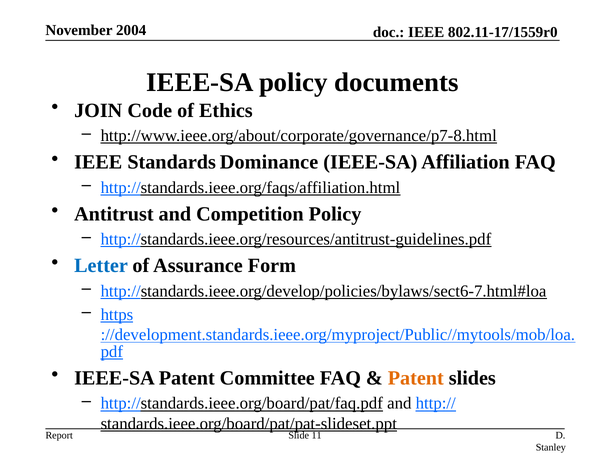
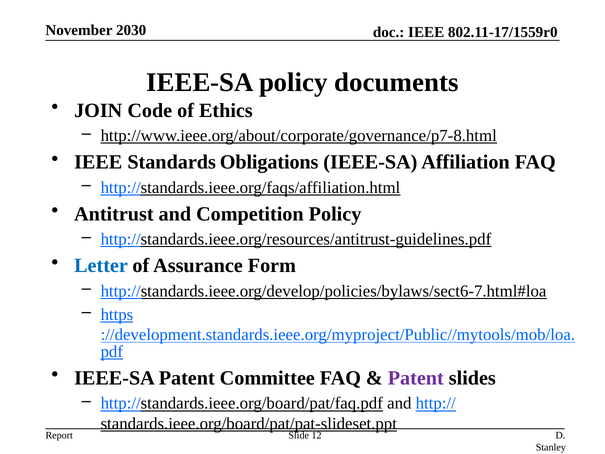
2004: 2004 -> 2030 (131, 30)
Dominance: Dominance -> Obligations (269, 162)
Patent colour: orange -> purple (416, 378)
11: 11 -> 12 (317, 435)
